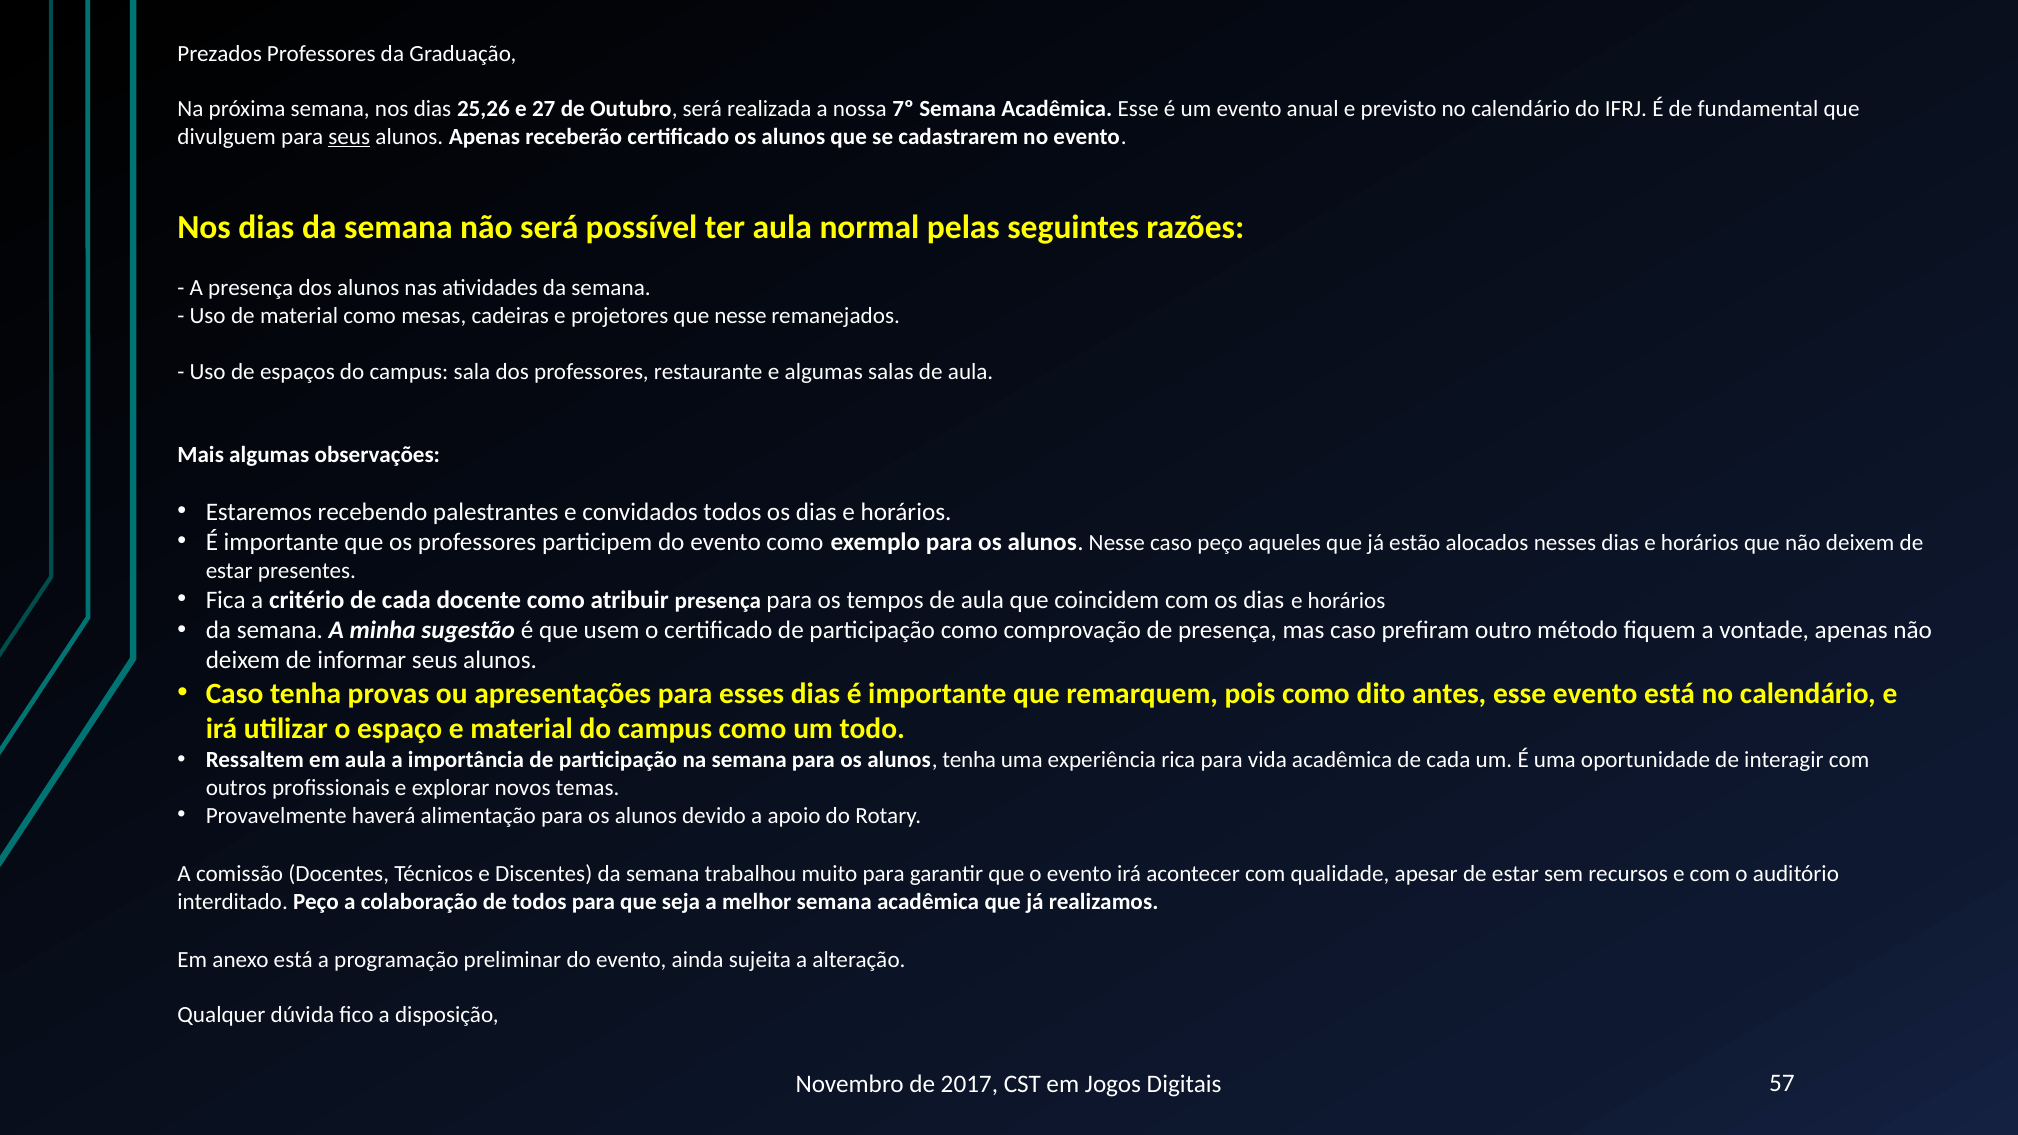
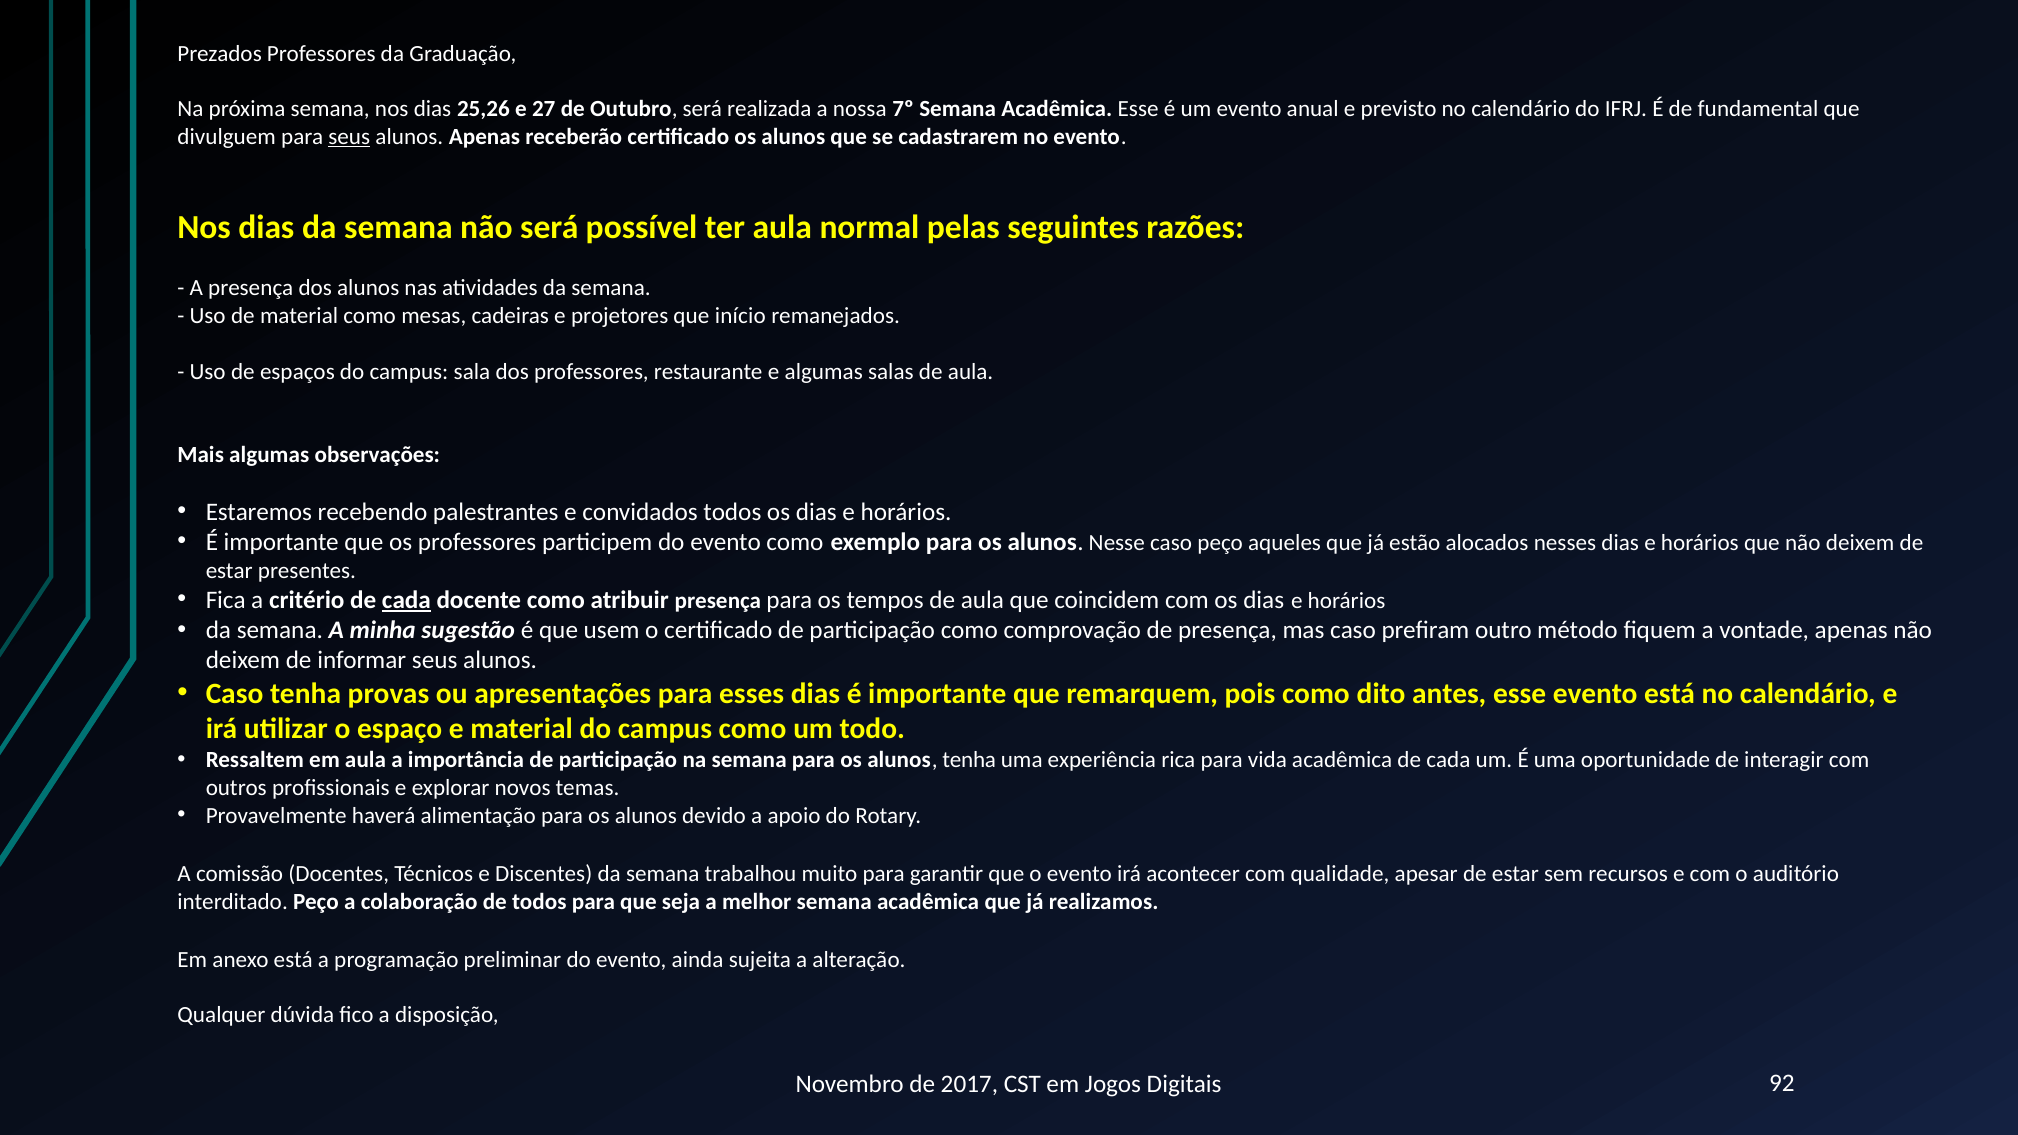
que nesse: nesse -> início (740, 316)
cada underline: none -> present (406, 600)
57: 57 -> 92 (1782, 1084)
